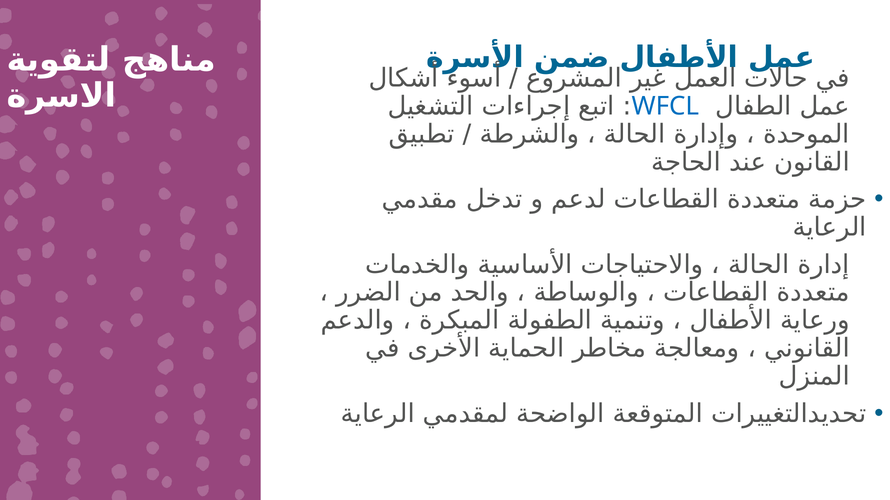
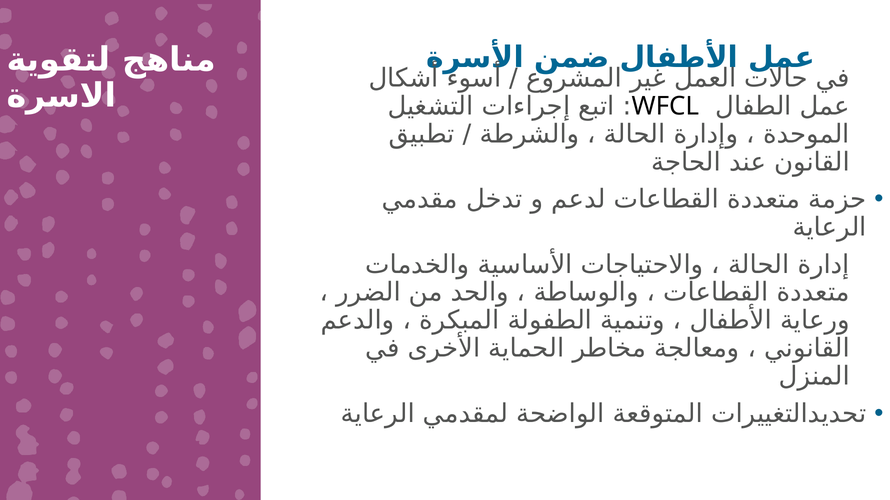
WFCL colour: blue -> black (665, 106)
